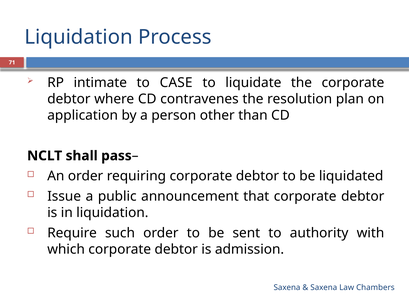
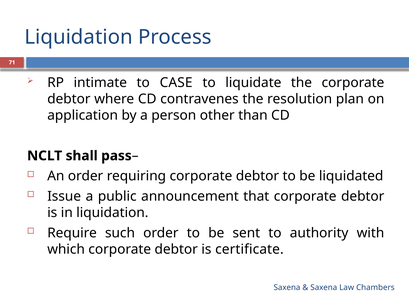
admission: admission -> certificate (249, 250)
